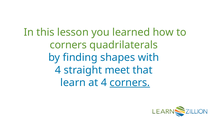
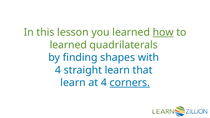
how underline: none -> present (163, 32)
corners: corners -> learned (68, 45)
straight meet: meet -> learn (117, 70)
